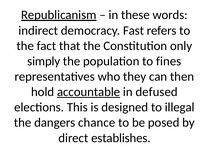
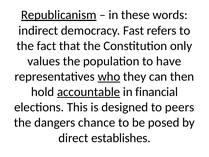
simply: simply -> values (44, 61)
fines: fines -> have (169, 61)
who underline: none -> present (109, 76)
defused: defused -> financial (157, 92)
illegal: illegal -> peers (180, 107)
